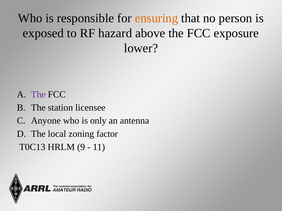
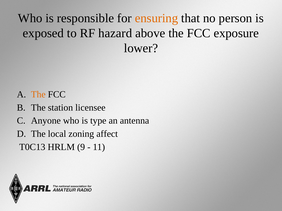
The colour: purple -> orange (38, 95)
only: only -> type (98, 121)
factor: factor -> affect (107, 134)
